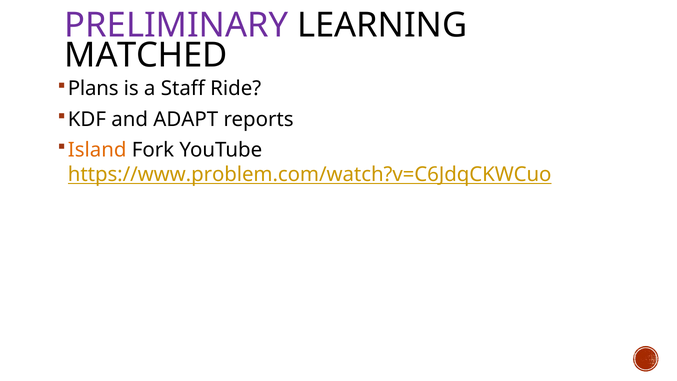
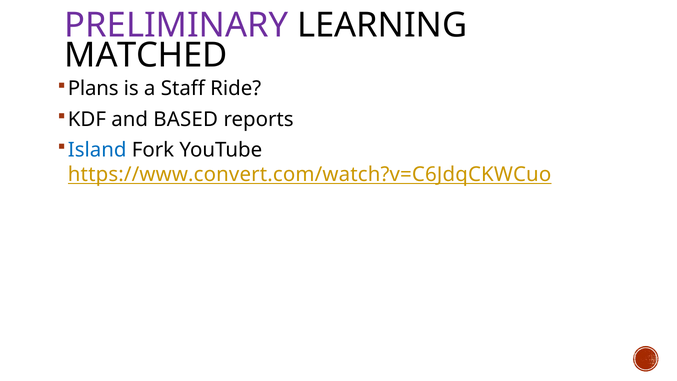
ADAPT: ADAPT -> BASED (186, 119)
Island colour: orange -> blue (97, 150)
https://www.problem.com/watch?v=C6JdqCKWCuo: https://www.problem.com/watch?v=C6JdqCKWCuo -> https://www.convert.com/watch?v=C6JdqCKWCuo (310, 174)
